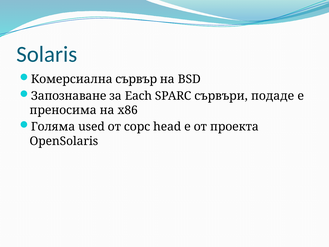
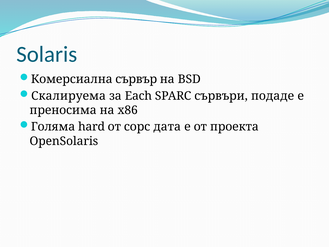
Запознаване: Запознаване -> Скалируема (68, 96)
used: used -> hard (92, 127)
head: head -> дата (167, 127)
